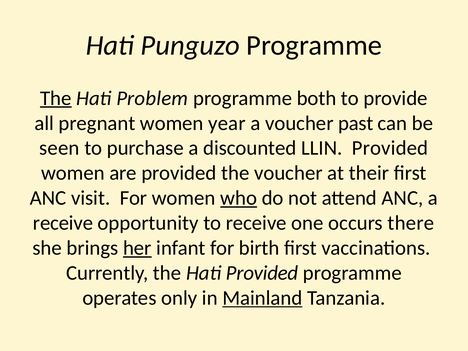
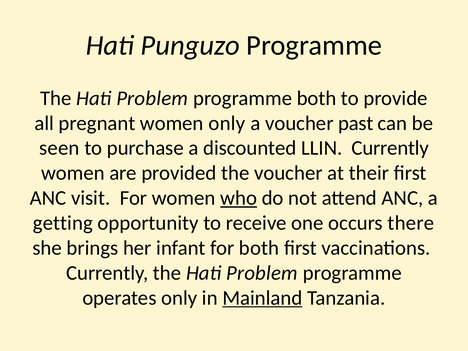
The underline: present -> none (56, 98)
women year: year -> only (227, 123)
LLIN Provided: Provided -> Currently (390, 148)
receive: receive -> getting (63, 223)
her underline: present -> none (137, 248)
for birth: birth -> both (259, 248)
Currently the Hati Provided: Provided -> Problem (262, 273)
